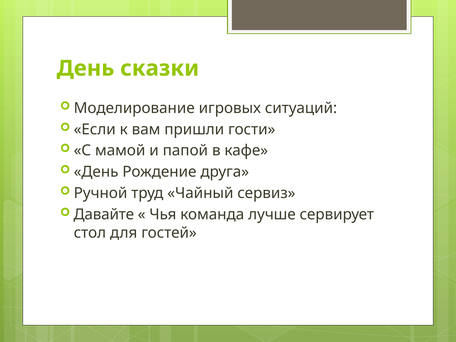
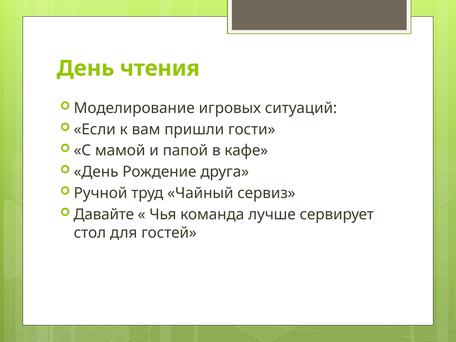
сказки: сказки -> чтения (160, 68)
